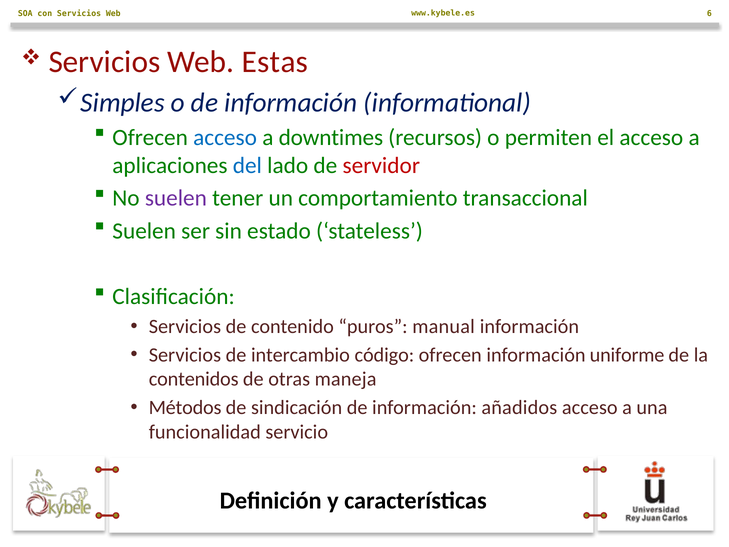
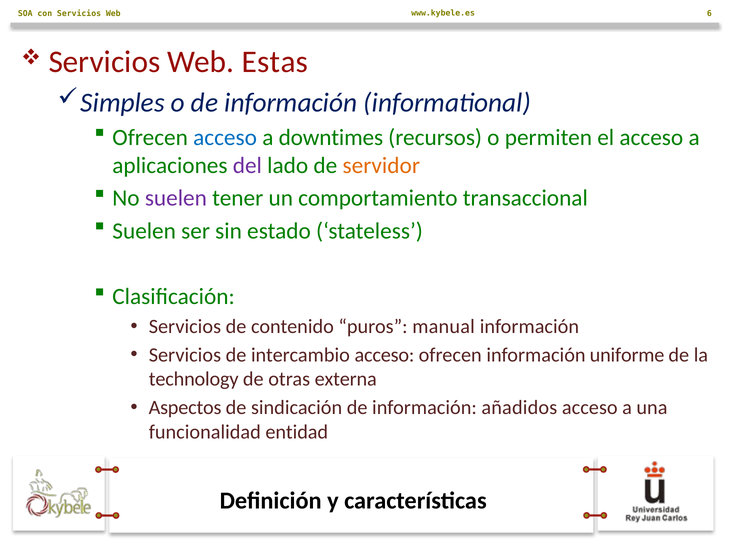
del colour: blue -> purple (247, 165)
servidor colour: red -> orange (381, 165)
intercambio código: código -> acceso (384, 355)
contenidos: contenidos -> technology (194, 379)
maneja: maneja -> externa (346, 379)
Métodos: Métodos -> Aspectos (185, 407)
servicio: servicio -> entidad (297, 432)
